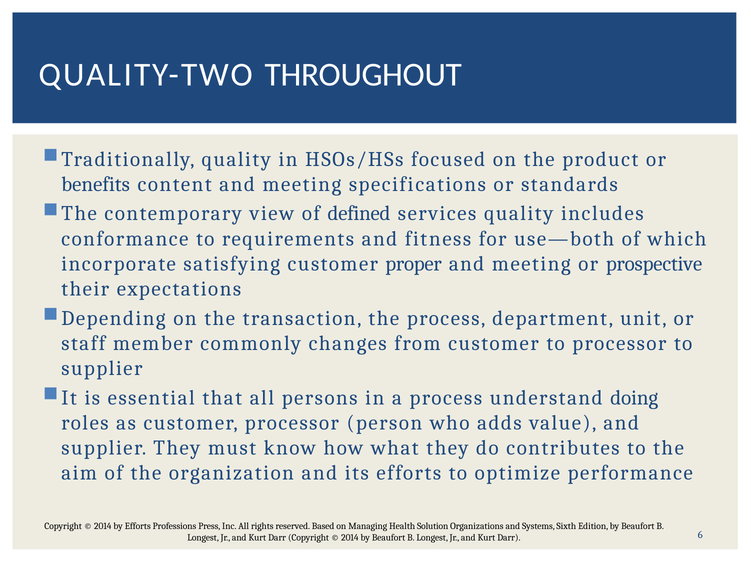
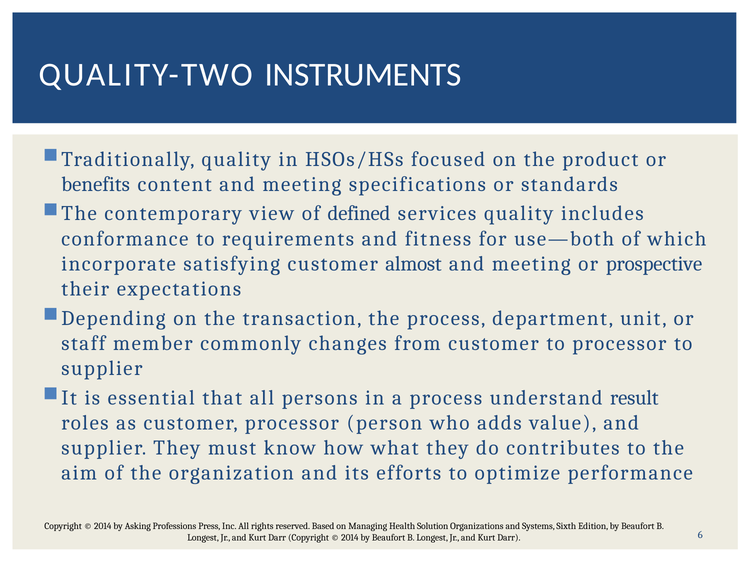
THROUGHOUT: THROUGHOUT -> INSTRUMENTS (363, 75)
proper: proper -> almost (414, 263)
doing: doing -> result (634, 397)
Efforts: Efforts -> Asking (138, 526)
